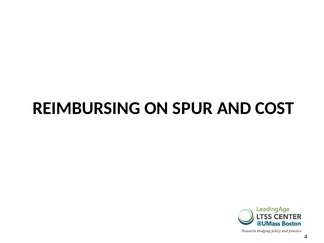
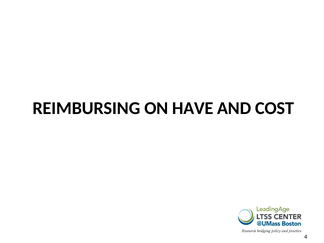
SPUR: SPUR -> HAVE (193, 108)
